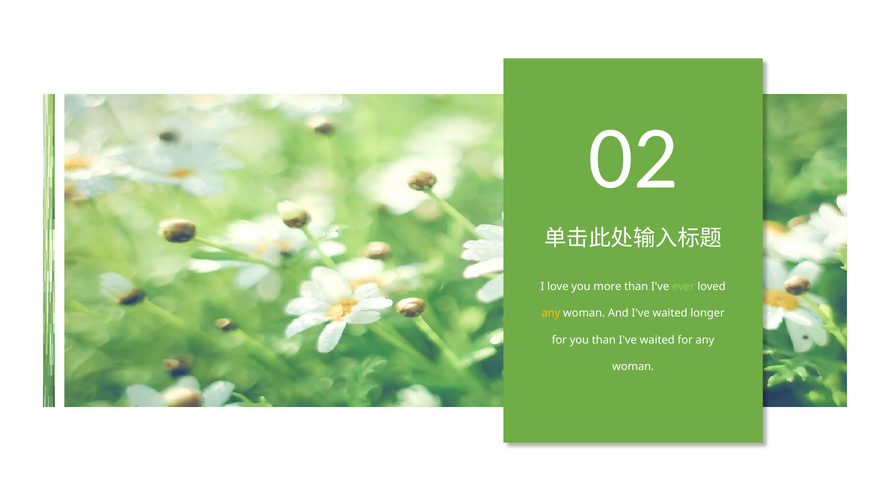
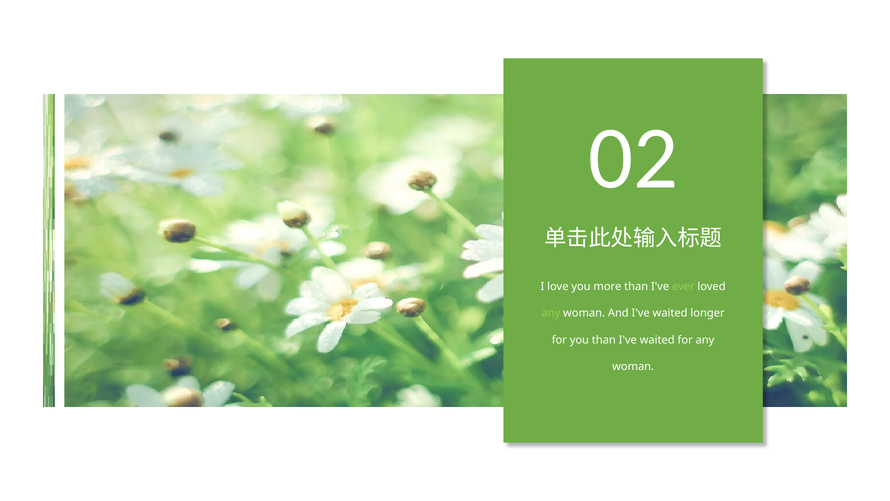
any colour: yellow -> light green (551, 313)
